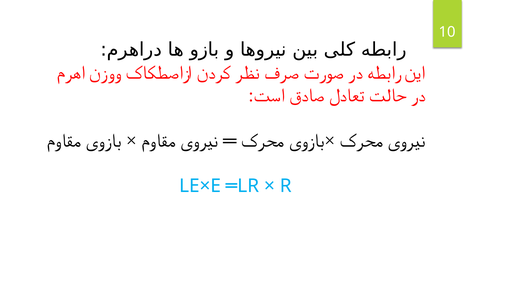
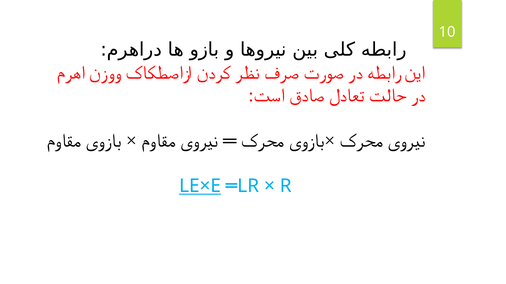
LE×E underline: none -> present (200, 186)
